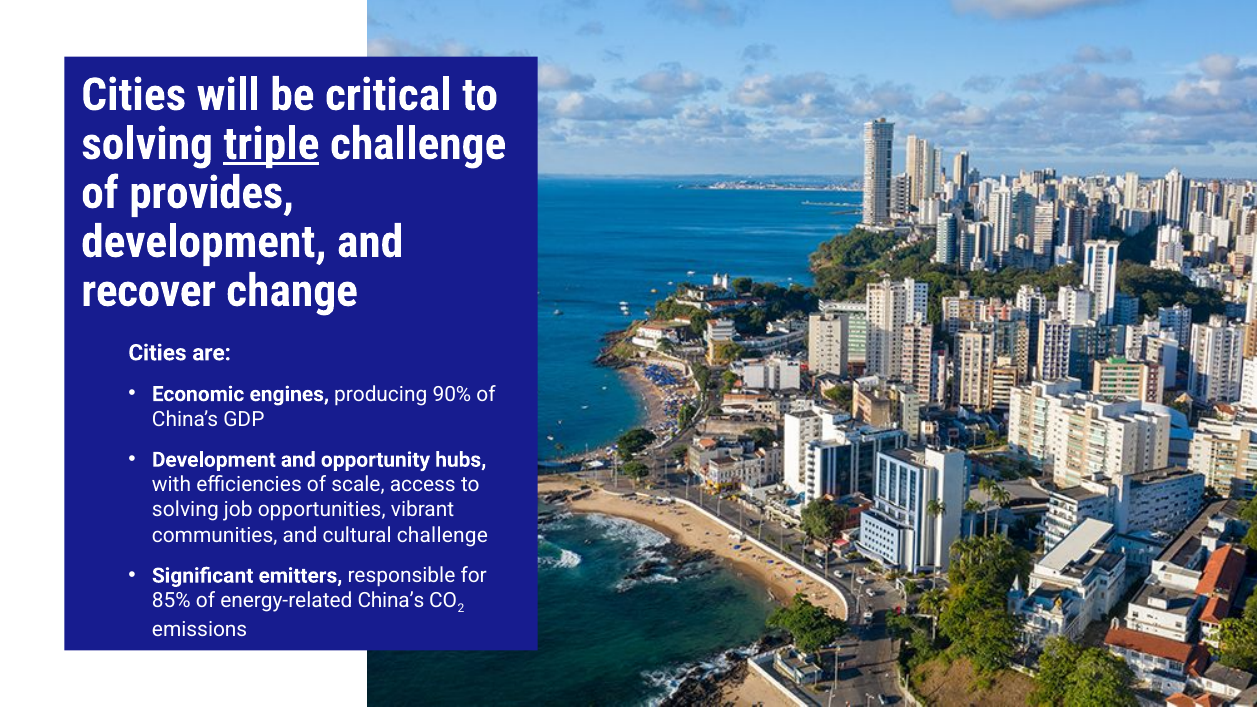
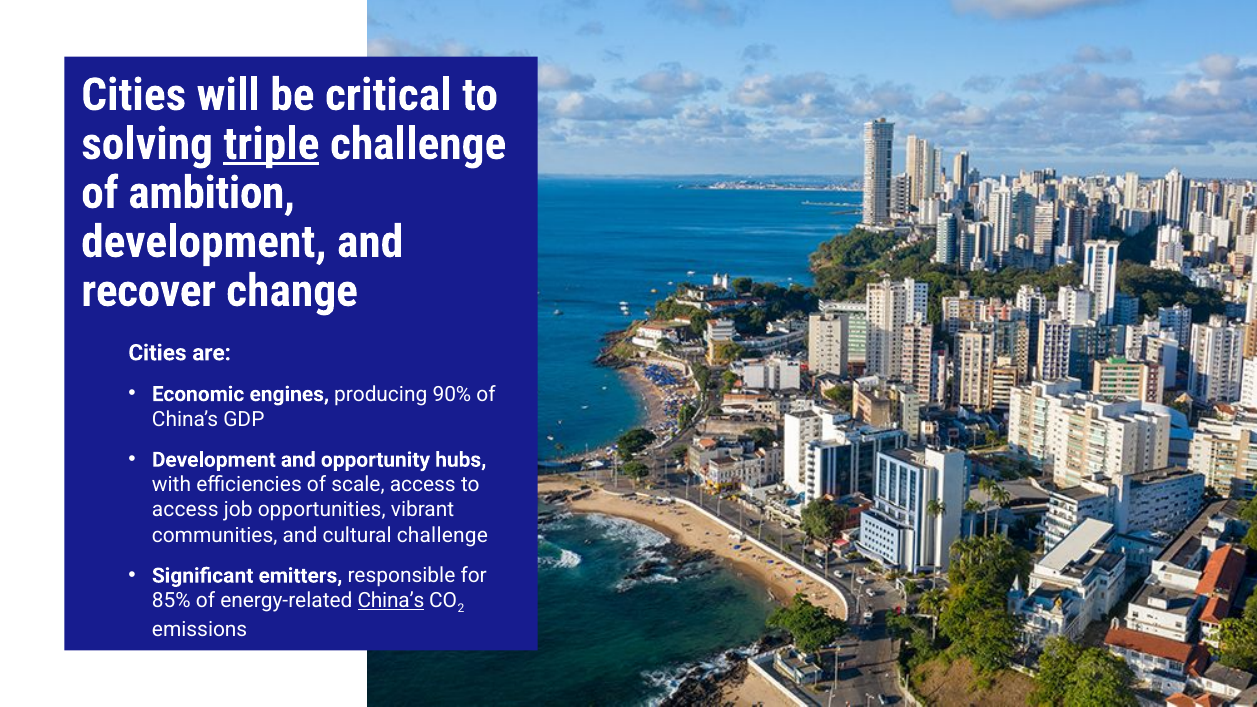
provides: provides -> ambition (212, 193)
solving: solving -> access (185, 510)
China’s underline: none -> present (391, 601)
